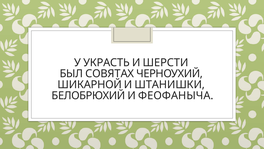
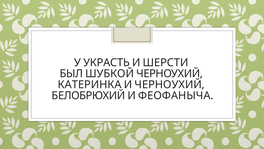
СОВЯТАХ: СОВЯТАХ -> ШУБКОЙ (110, 73)
ШИКАРНОЙ: ШИКАРНОЙ -> КАТЕРИНКА (90, 84)
И ШТАНИШКИ: ШТАНИШКИ -> ЧЕРНОУХИЙ (170, 84)
